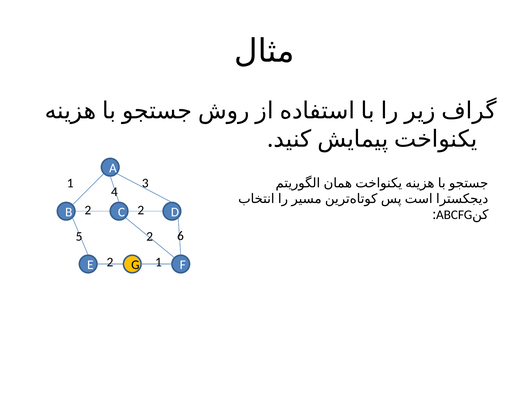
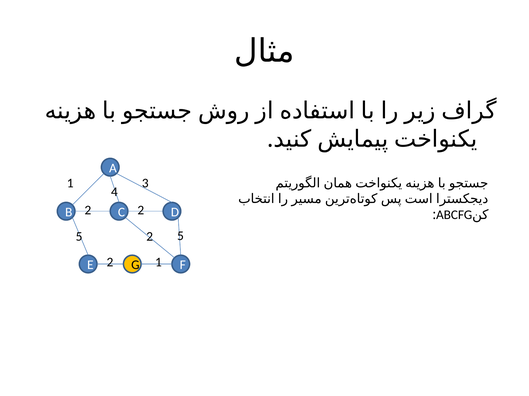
6: 6 -> 5 (180, 236)
